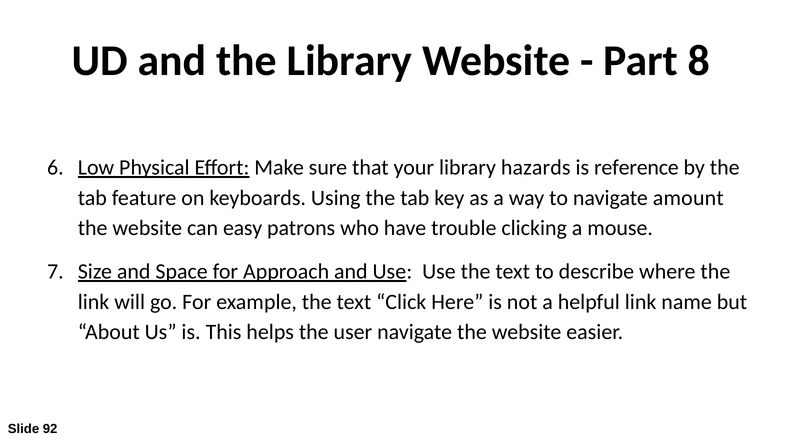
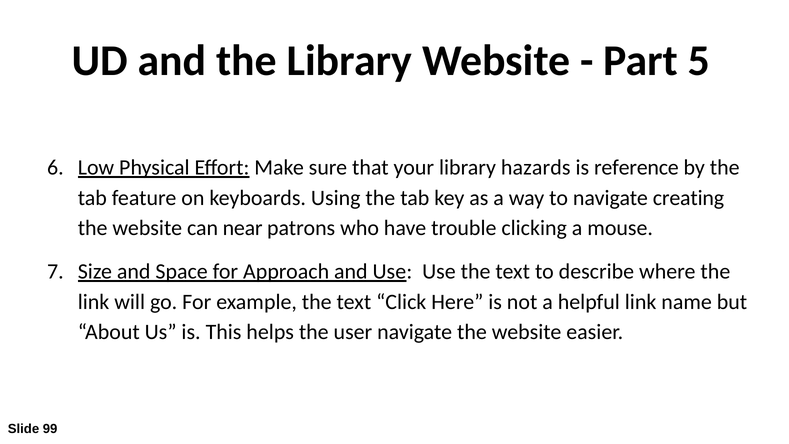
8: 8 -> 5 (699, 61)
amount: amount -> creating (688, 198)
easy: easy -> near (243, 228)
92: 92 -> 99 (50, 429)
